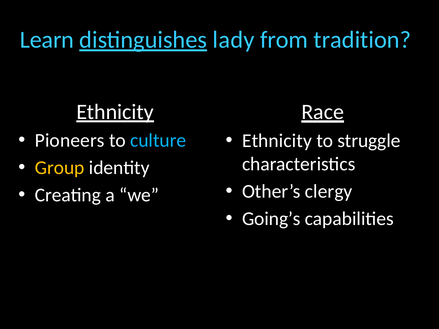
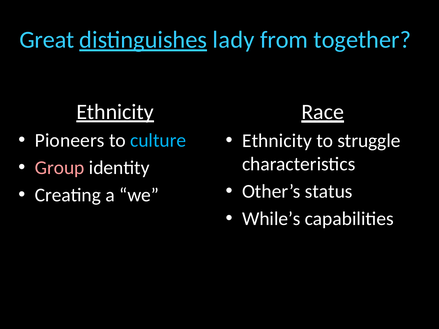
Learn: Learn -> Great (47, 40)
tradition: tradition -> together (362, 40)
Group colour: yellow -> pink (60, 168)
clergy: clergy -> status (329, 192)
Going’s: Going’s -> While’s (271, 219)
